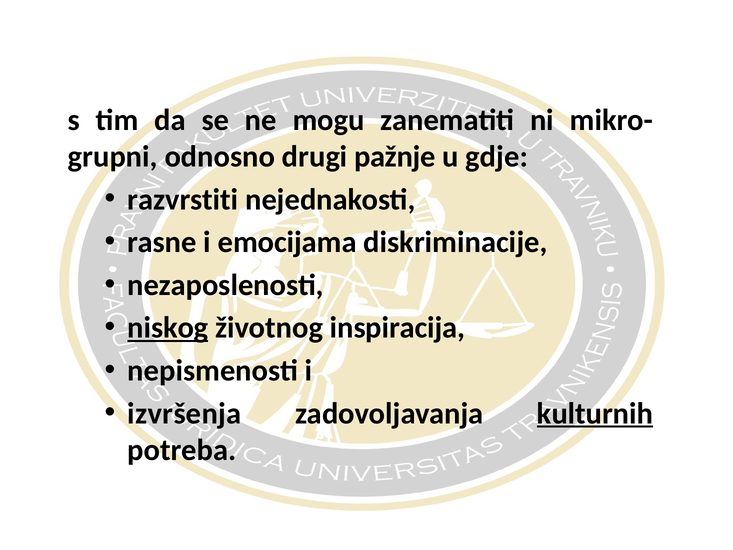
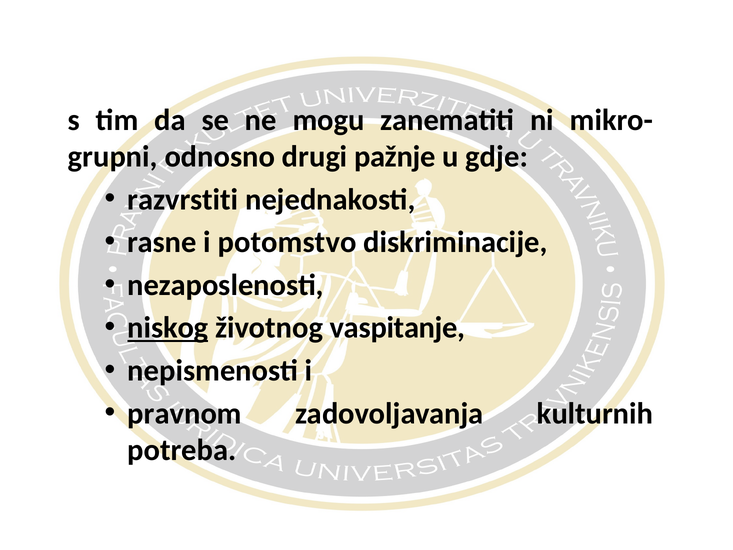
emocijama: emocijama -> potomstvo (287, 242)
inspiracija: inspiracija -> vaspitanje (397, 328)
izvršenja: izvršenja -> pravnom (185, 413)
kulturnih underline: present -> none (595, 413)
